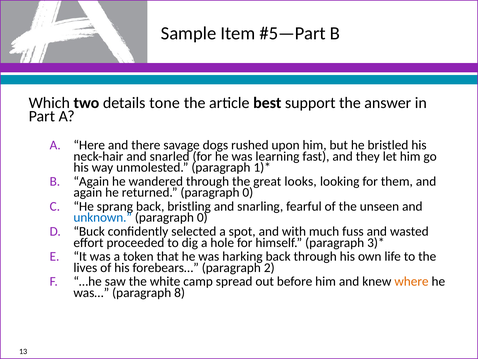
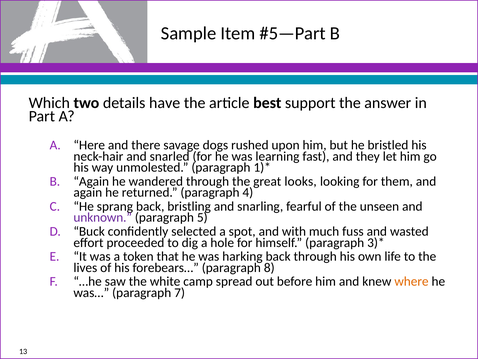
tone: tone -> have (165, 103)
returned paragraph 0: 0 -> 4 (248, 192)
unknown colour: blue -> purple (103, 217)
0: 0 -> 5 (202, 217)
2: 2 -> 8 (269, 267)
8: 8 -> 7 (180, 292)
